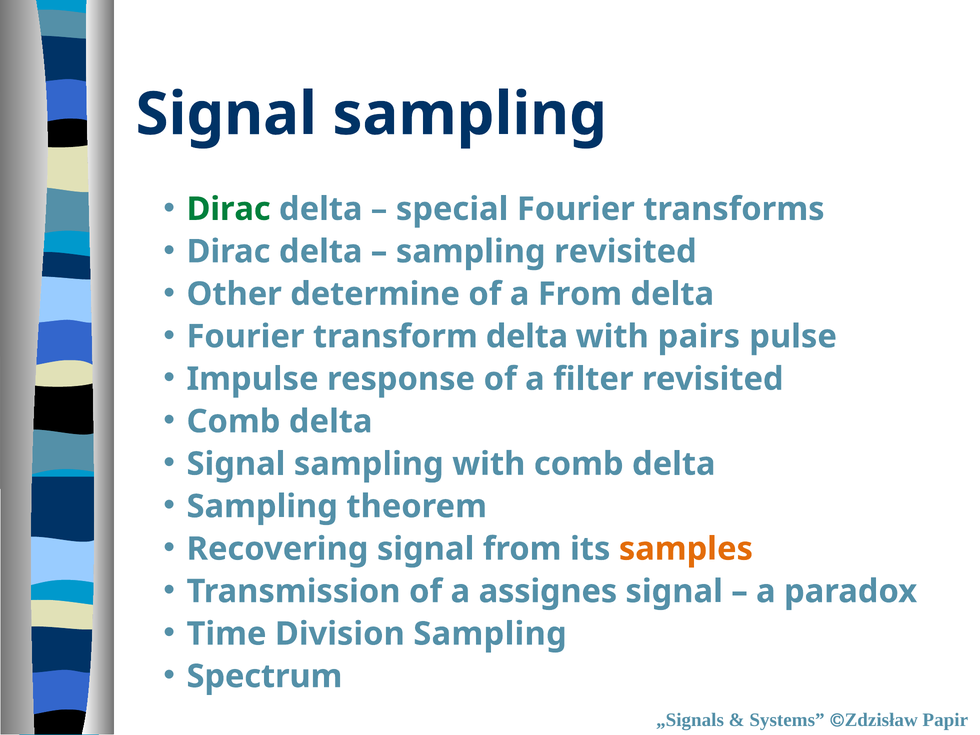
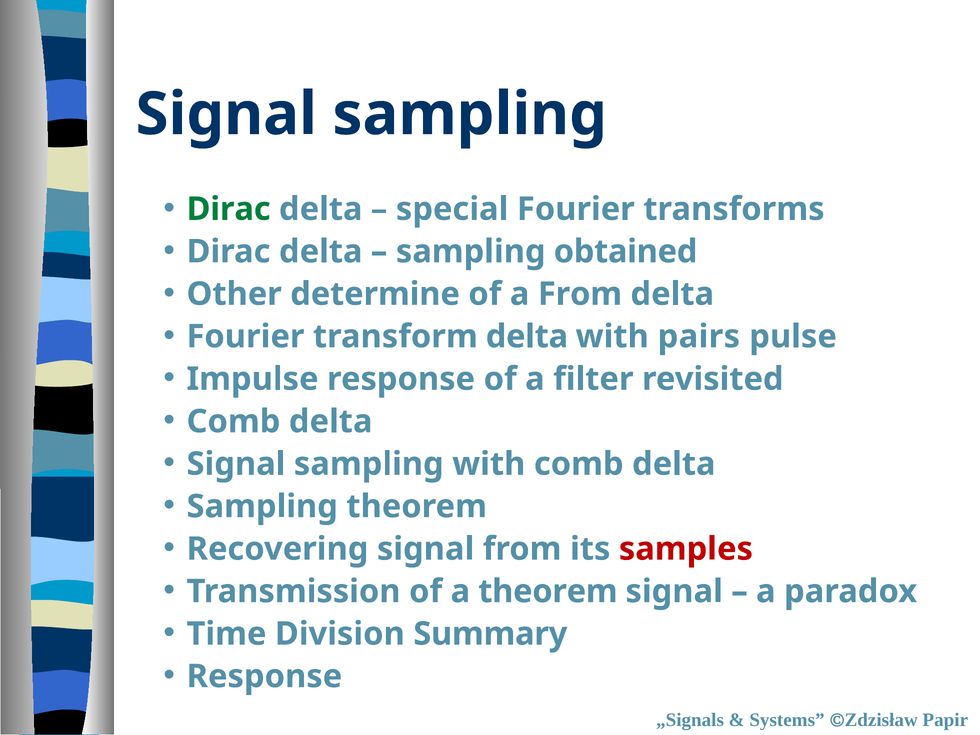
sampling revisited: revisited -> obtained (626, 252)
samples colour: orange -> red (686, 549)
a assignes: assignes -> theorem (548, 591)
Division Sampling: Sampling -> Summary (490, 634)
Spectrum: Spectrum -> Response (264, 676)
